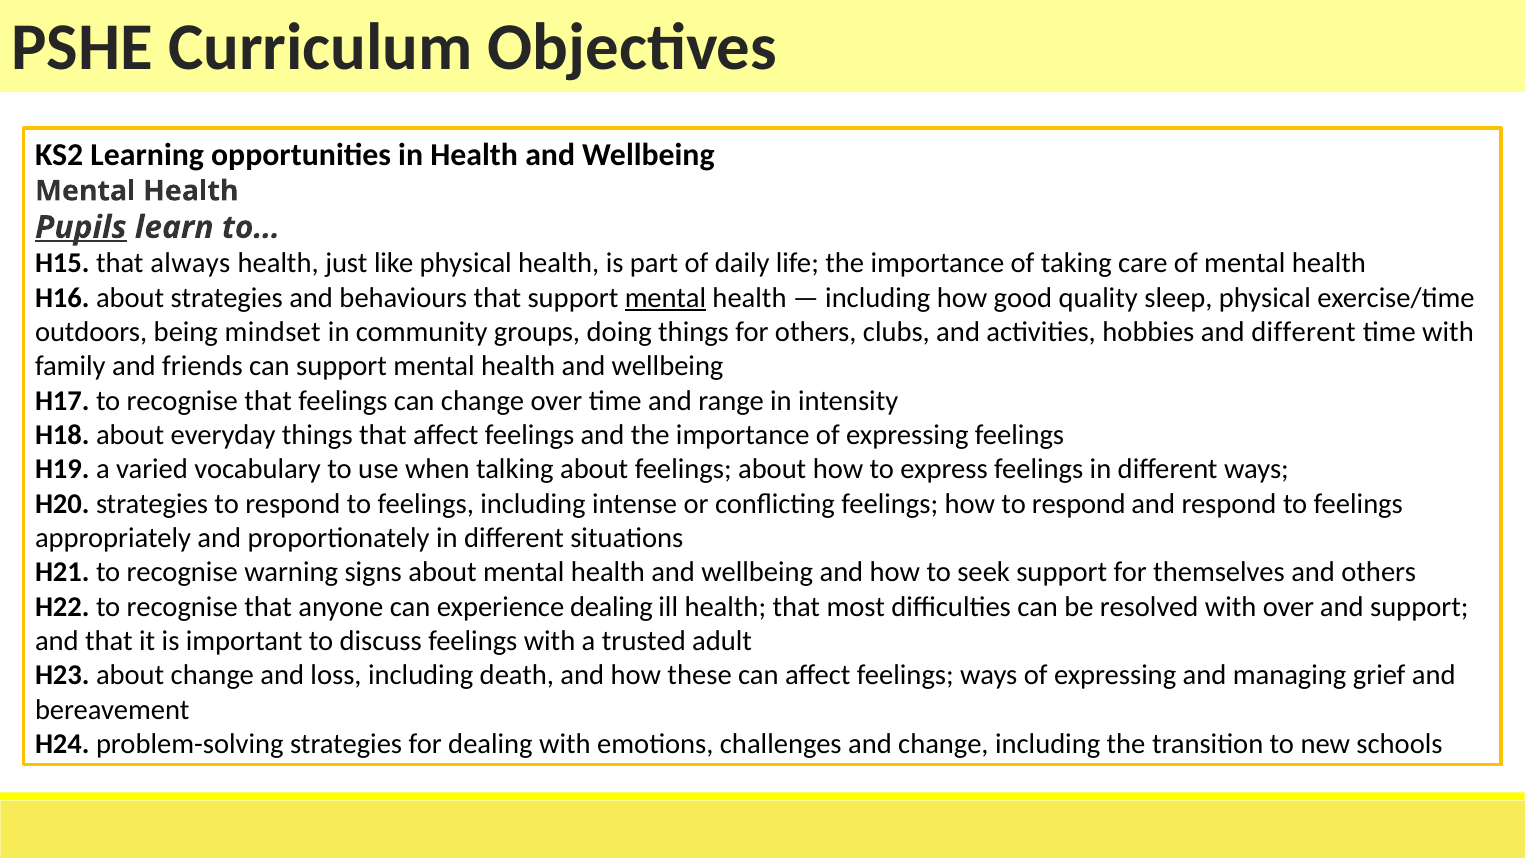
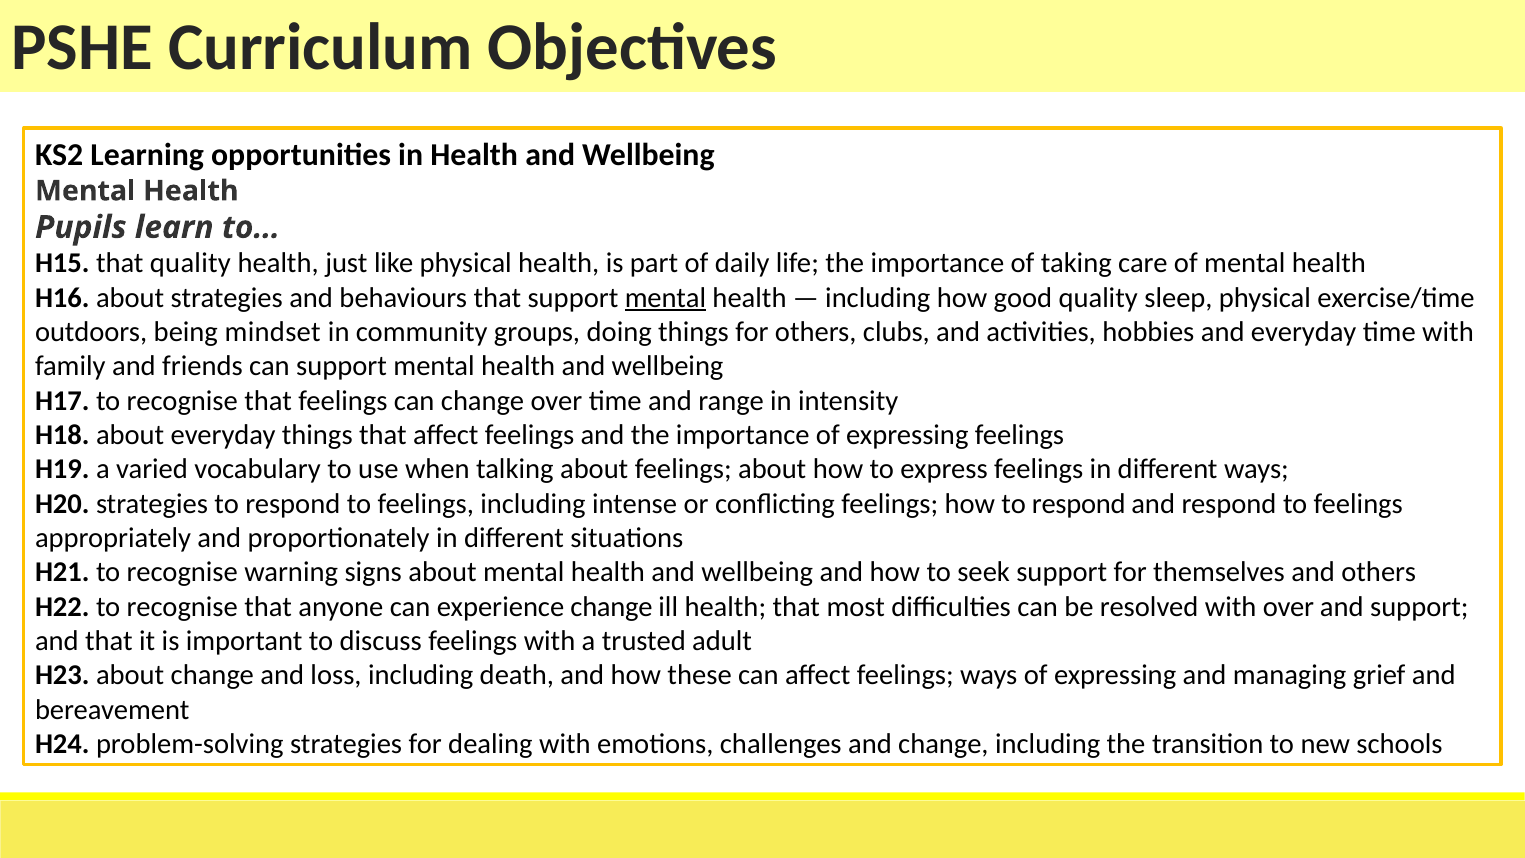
Pupils underline: present -> none (81, 227)
that always: always -> quality (190, 263)
and different: different -> everyday (1304, 332)
experience dealing: dealing -> change (611, 606)
